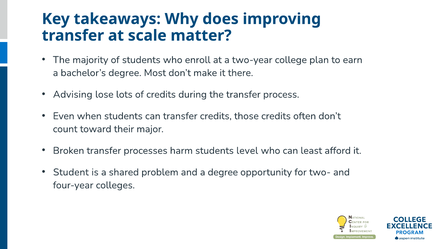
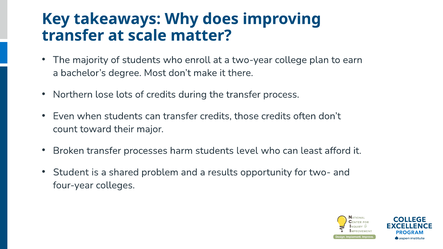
Advising: Advising -> Northern (73, 94)
a degree: degree -> results (223, 172)
